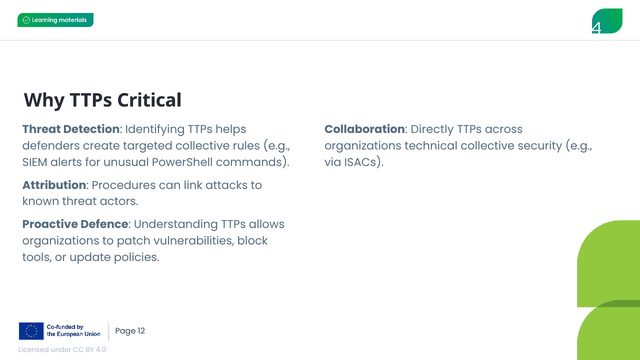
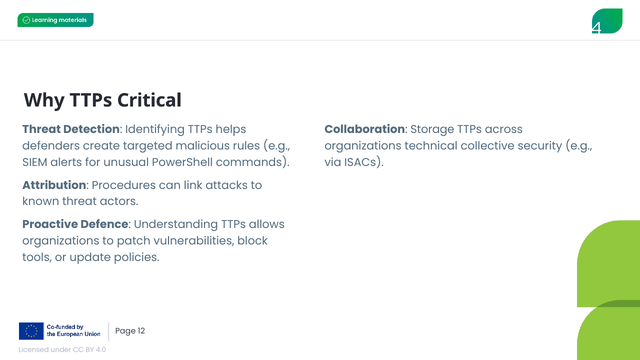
Directly: Directly -> Storage (432, 130)
targeted collective: collective -> malicious (203, 146)
